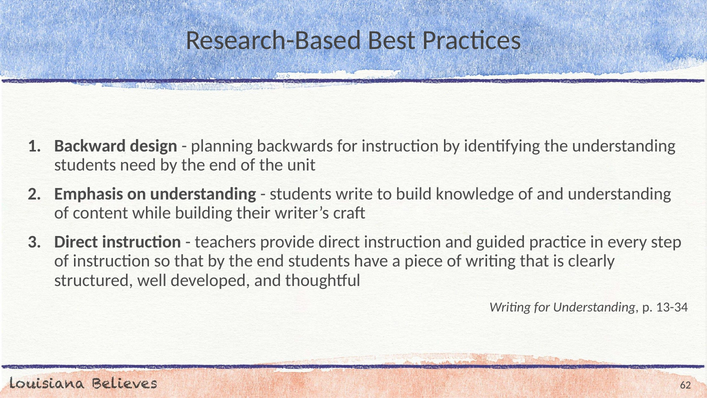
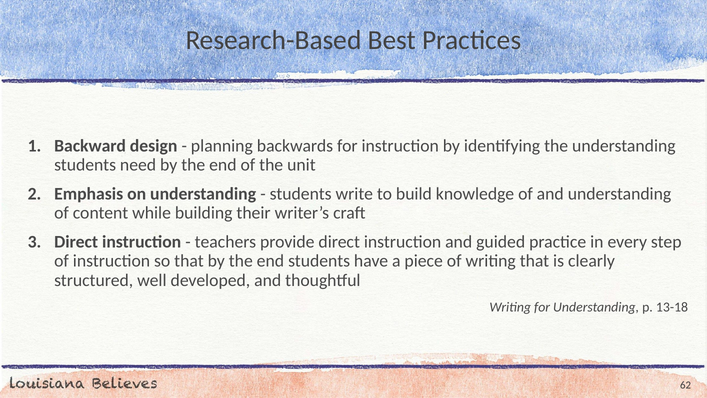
13-34: 13-34 -> 13-18 (672, 307)
